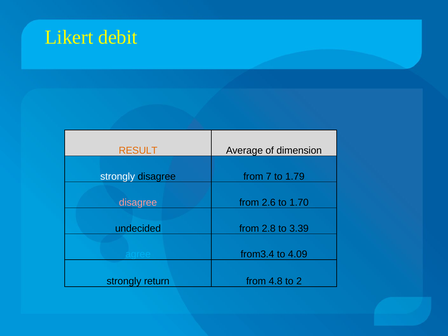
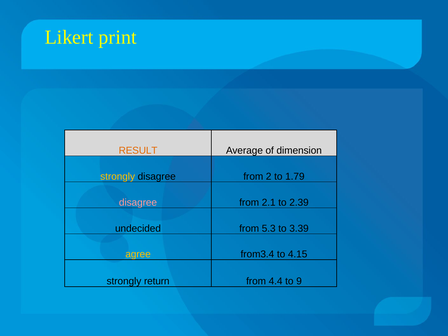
debit: debit -> print (118, 37)
strongly colour: white -> yellow (118, 176)
7: 7 -> 2 (269, 176)
2.6: 2.6 -> 2.1 (269, 202)
1.70: 1.70 -> 2.39 (299, 202)
2.8: 2.8 -> 5.3 (269, 228)
agree colour: light blue -> yellow (138, 254)
4.09: 4.09 -> 4.15 (298, 254)
4.8: 4.8 -> 4.4 (276, 281)
2: 2 -> 9 (299, 281)
